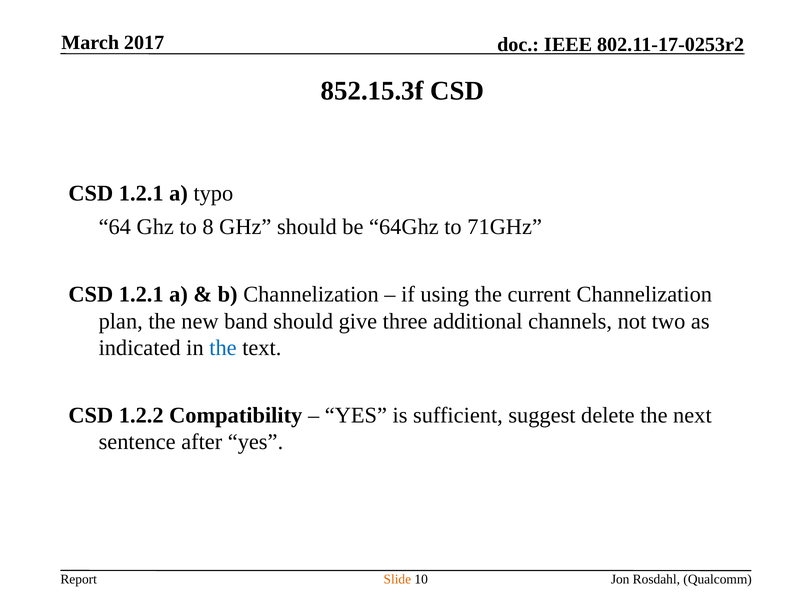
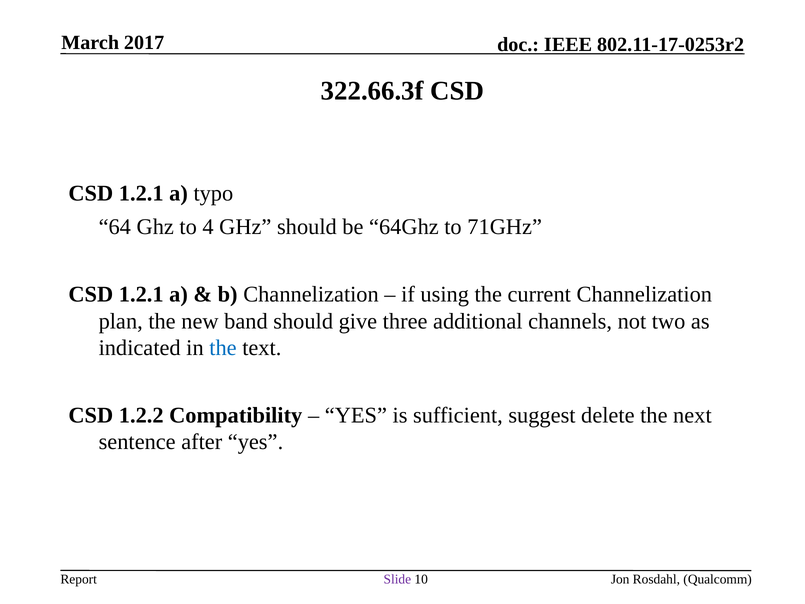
852.15.3f: 852.15.3f -> 322.66.3f (372, 91)
8: 8 -> 4 (208, 227)
Slide colour: orange -> purple (397, 579)
